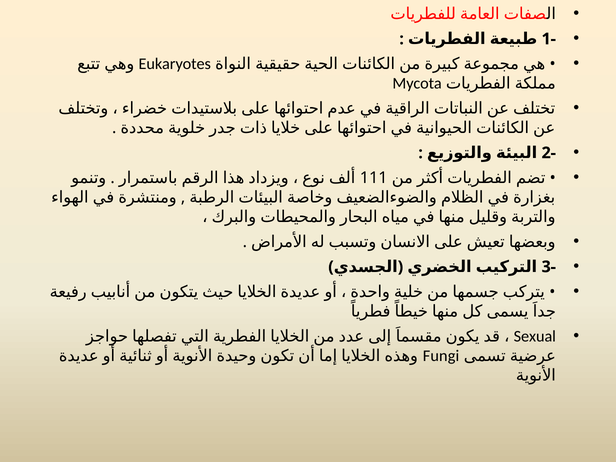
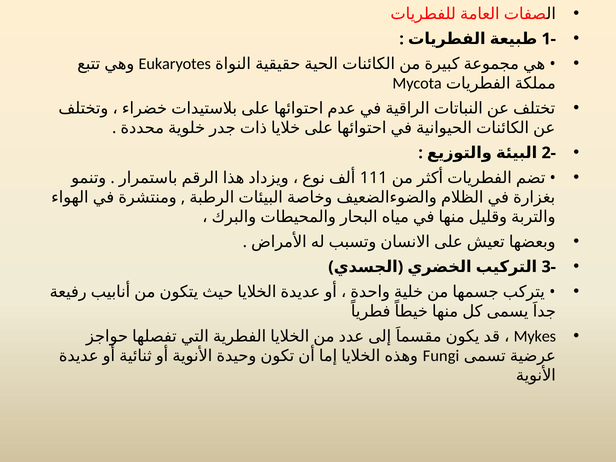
Sexual: Sexual -> Mykes (535, 336)
